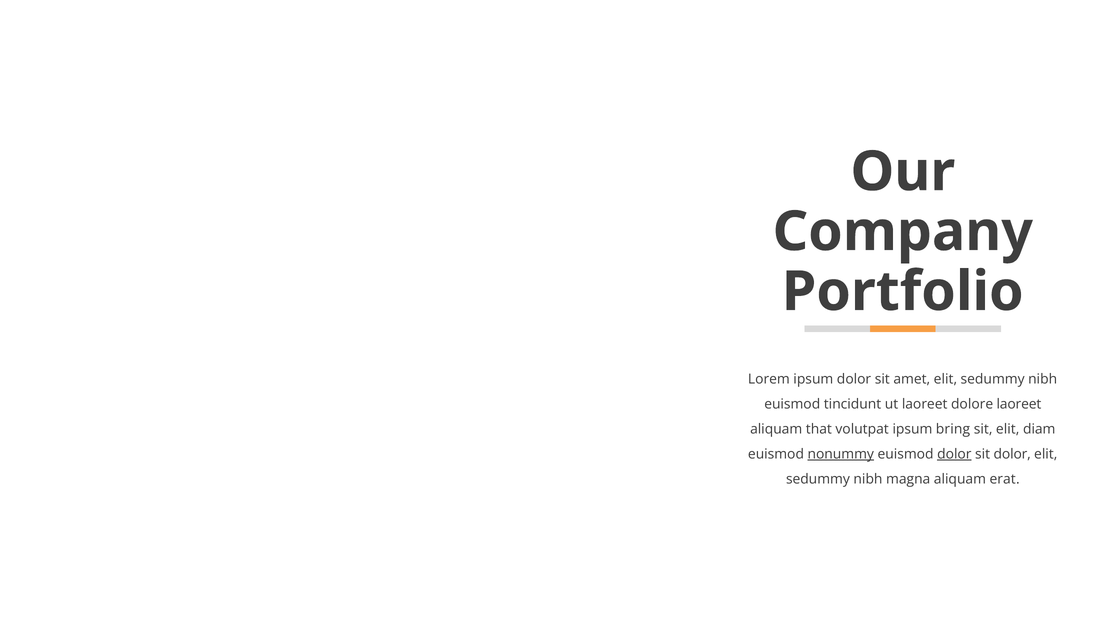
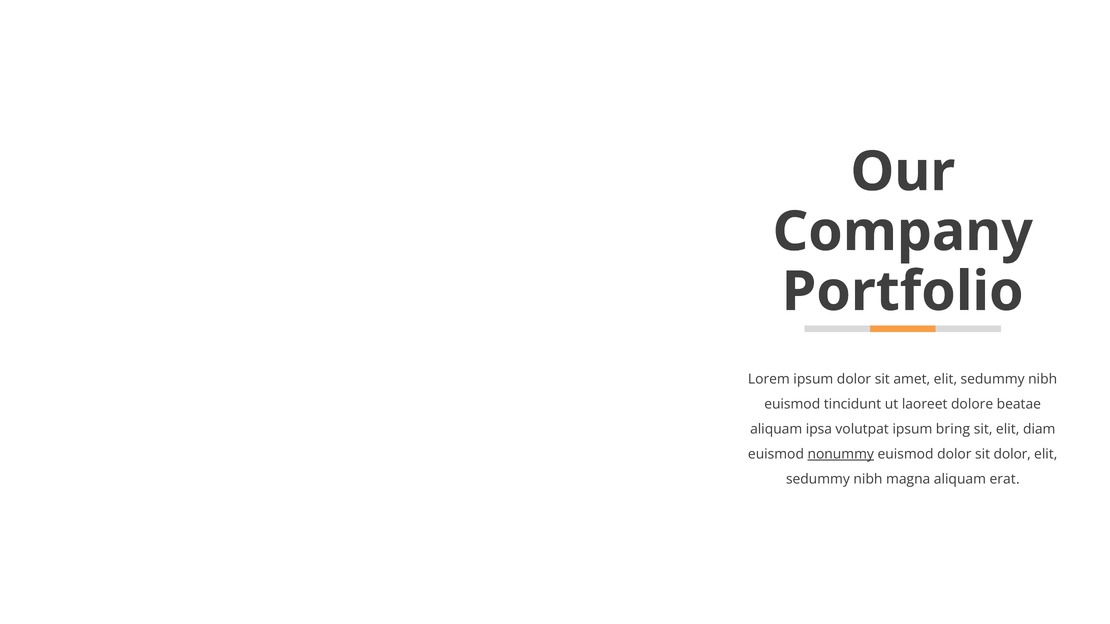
dolore laoreet: laoreet -> beatae (1019, 404)
that: that -> ipsa (819, 429)
dolor underline: present -> none (954, 454)
